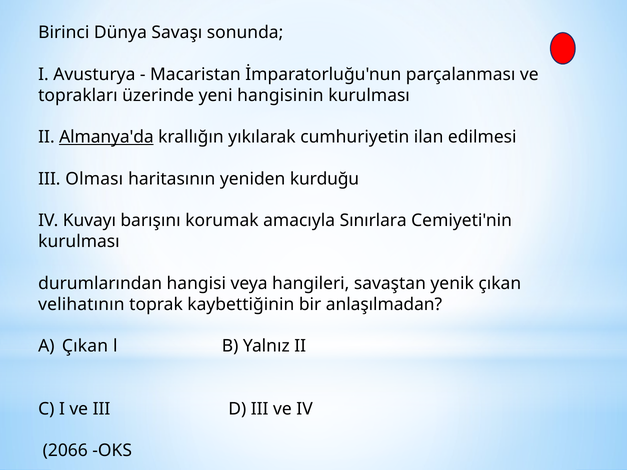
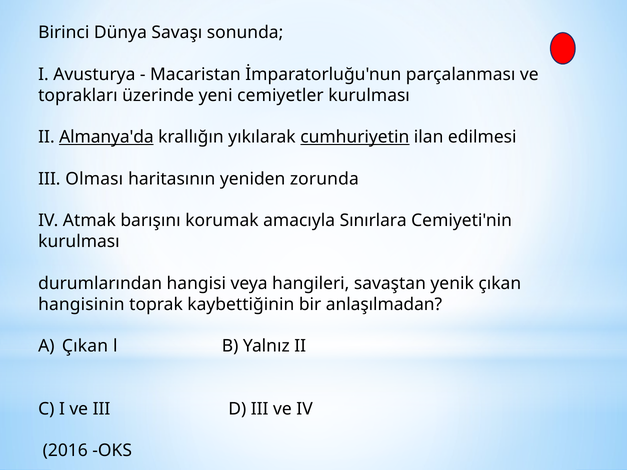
hangisinin: hangisinin -> cemiyetler (280, 95)
cumhuriyetin underline: none -> present (355, 137)
kurduğu: kurduğu -> zorunda (324, 179)
Kuvayı: Kuvayı -> Atmak (89, 221)
velihatının: velihatının -> hangisinin (81, 304)
2066: 2066 -> 2016 (65, 451)
